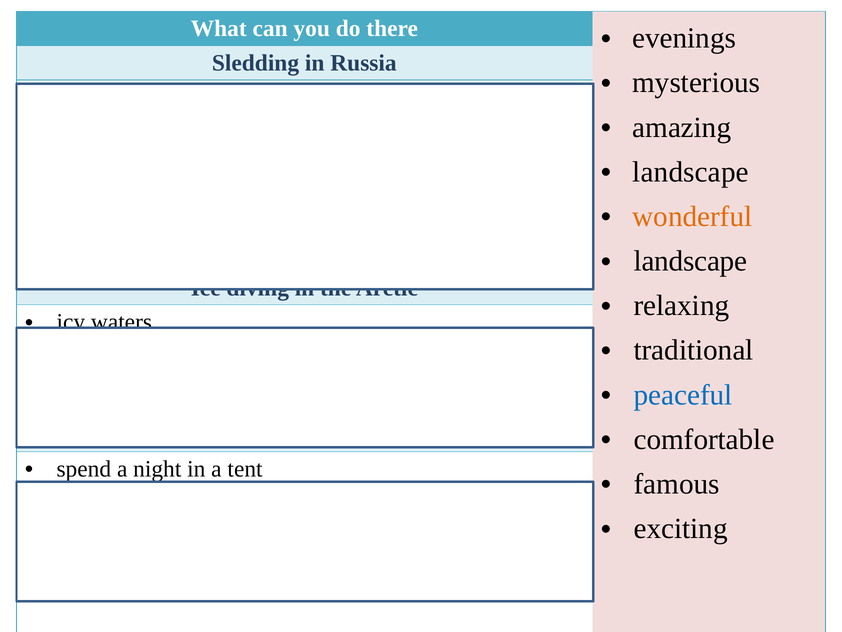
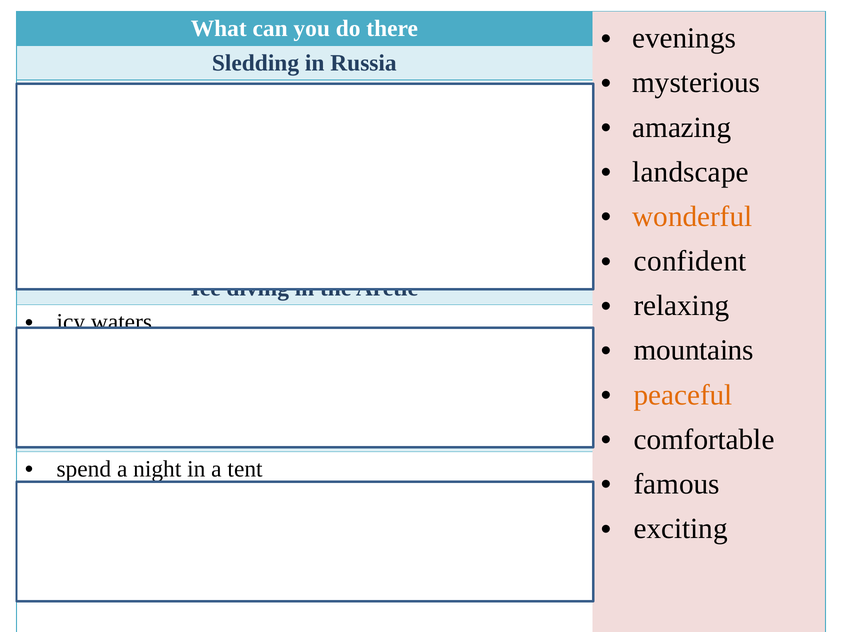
landscape: landscape -> confident (690, 261)
traditional: traditional -> mountains (694, 350)
peaceful colour: blue -> orange (683, 395)
